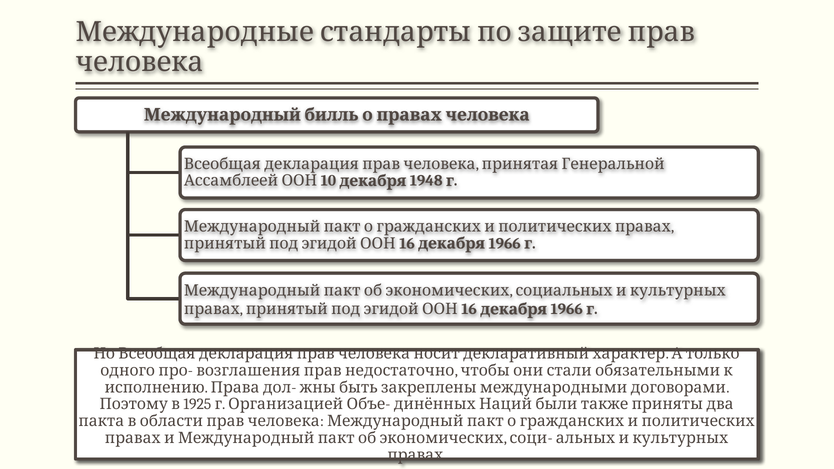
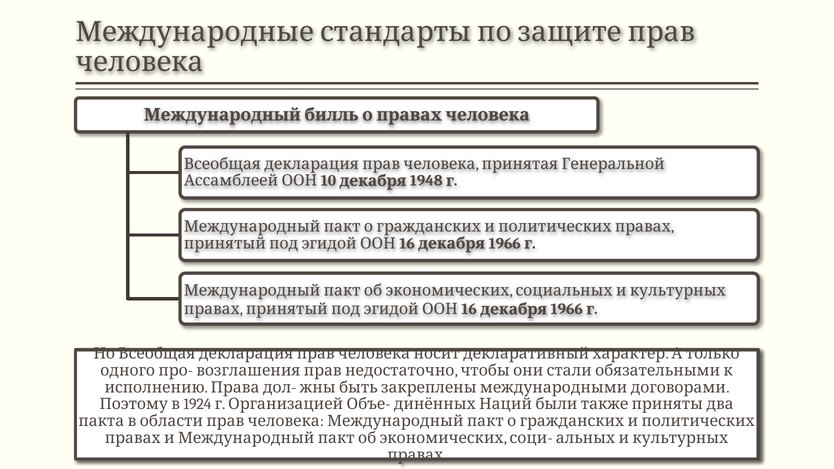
1925: 1925 -> 1924 (197, 404)
